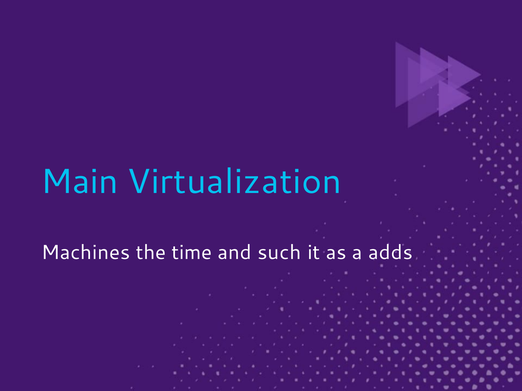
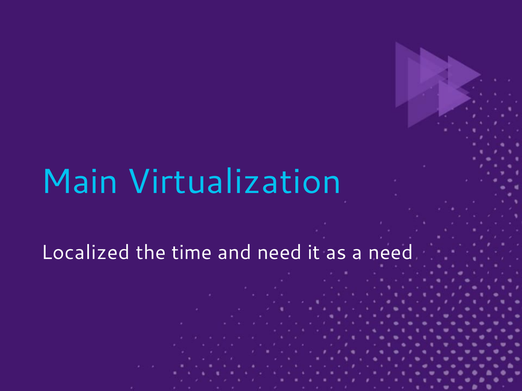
Machines: Machines -> Localized (86, 253)
and such: such -> need (280, 253)
a adds: adds -> need (391, 253)
